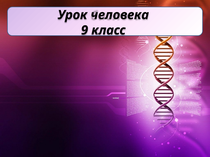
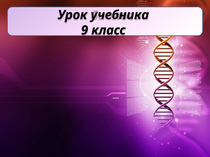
человека: человека -> учебника (120, 15)
